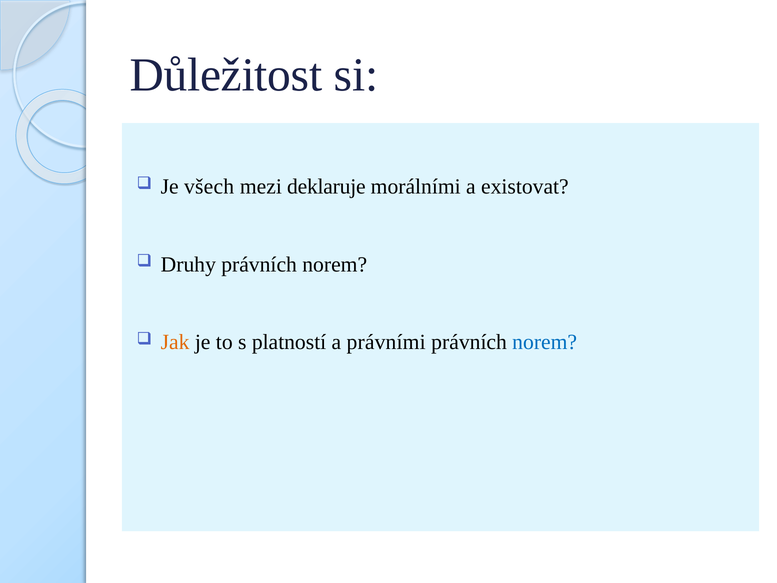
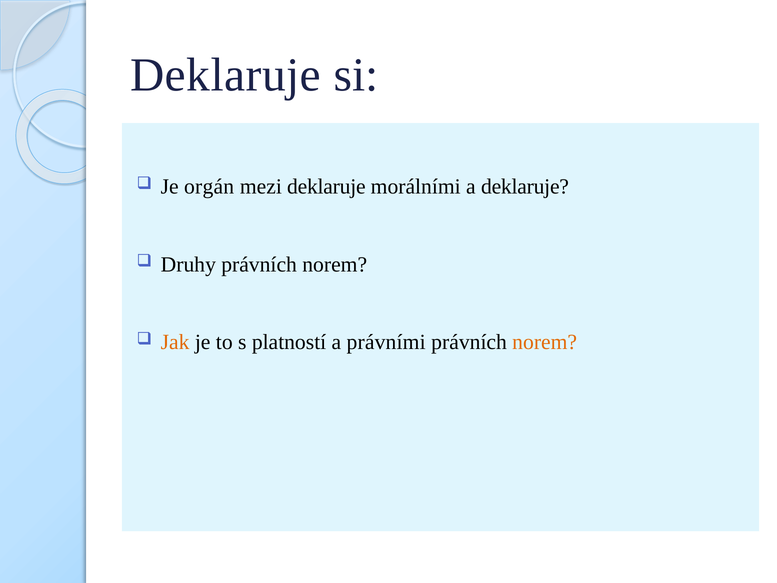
Důležitost: Důležitost -> Deklaruje (226, 75)
všech: všech -> orgán (209, 187)
a existovat: existovat -> deklaruje (525, 187)
norem colour: blue -> orange (545, 342)
